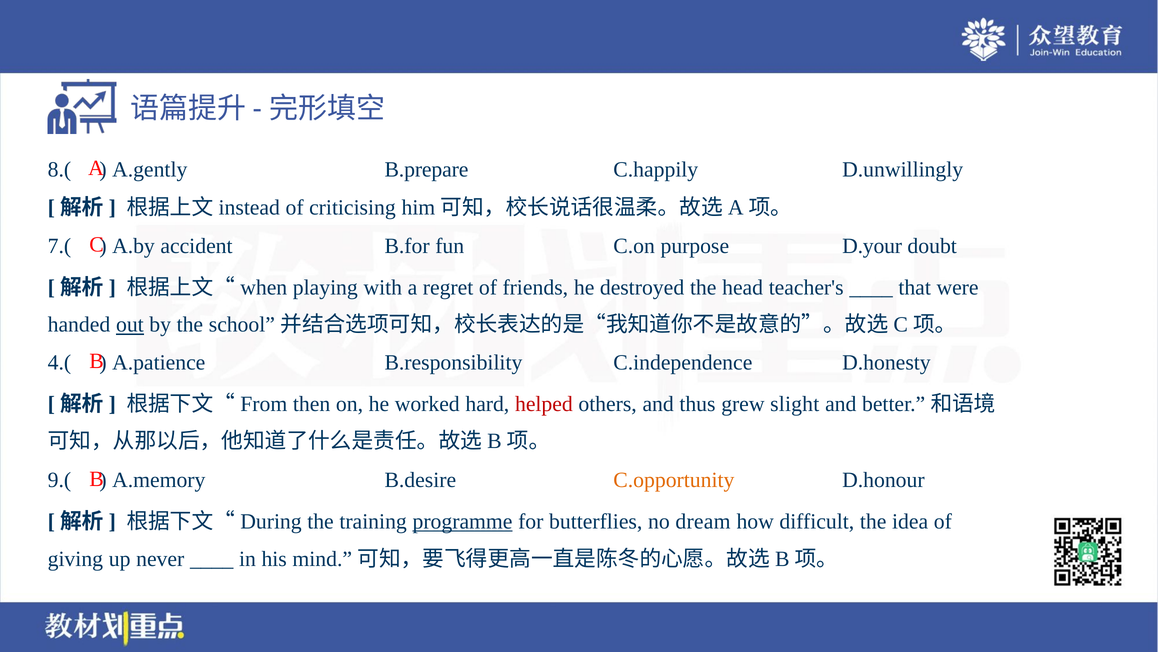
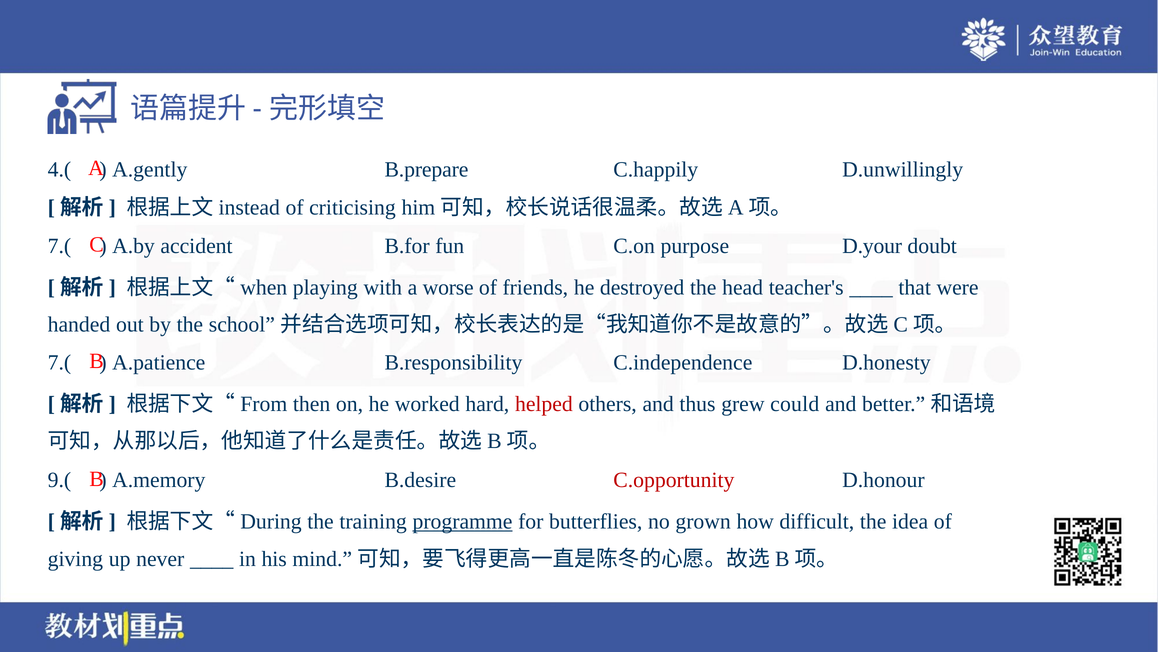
8.(: 8.( -> 4.( (59, 169)
regret: regret -> worse (448, 287)
out underline: present -> none (130, 324)
4.(: 4.( -> 7.( (59, 362)
slight: slight -> could (795, 403)
C.opportunity colour: orange -> red (674, 480)
dream: dream -> grown (703, 521)
